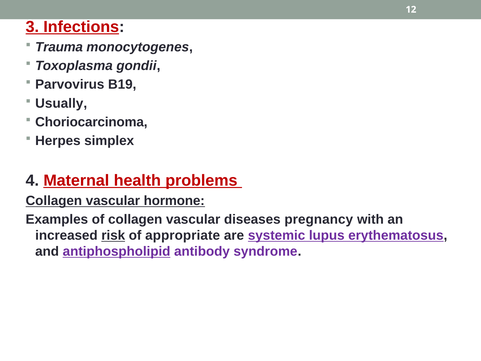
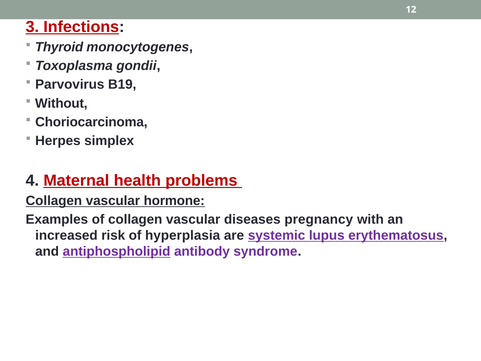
Trauma: Trauma -> Thyroid (59, 47)
Usually: Usually -> Without (61, 103)
risk underline: present -> none (113, 235)
appropriate: appropriate -> hyperplasia (183, 235)
